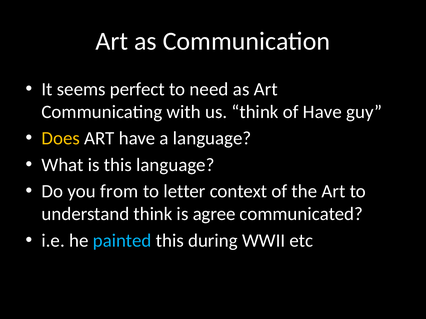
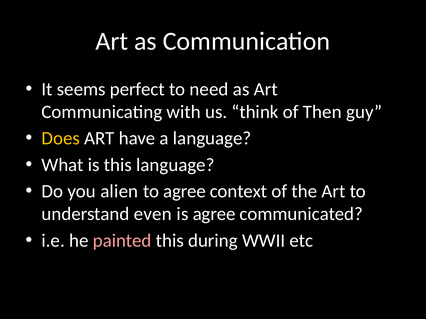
of Have: Have -> Then (322, 112)
from: from -> alien (119, 192)
to letter: letter -> agree (185, 192)
understand think: think -> even (153, 214)
painted colour: light blue -> pink (122, 241)
